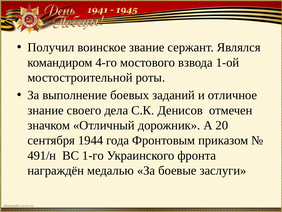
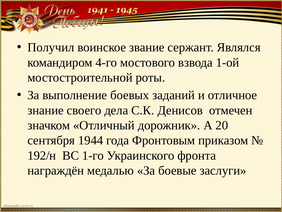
491/н: 491/н -> 192/н (42, 155)
